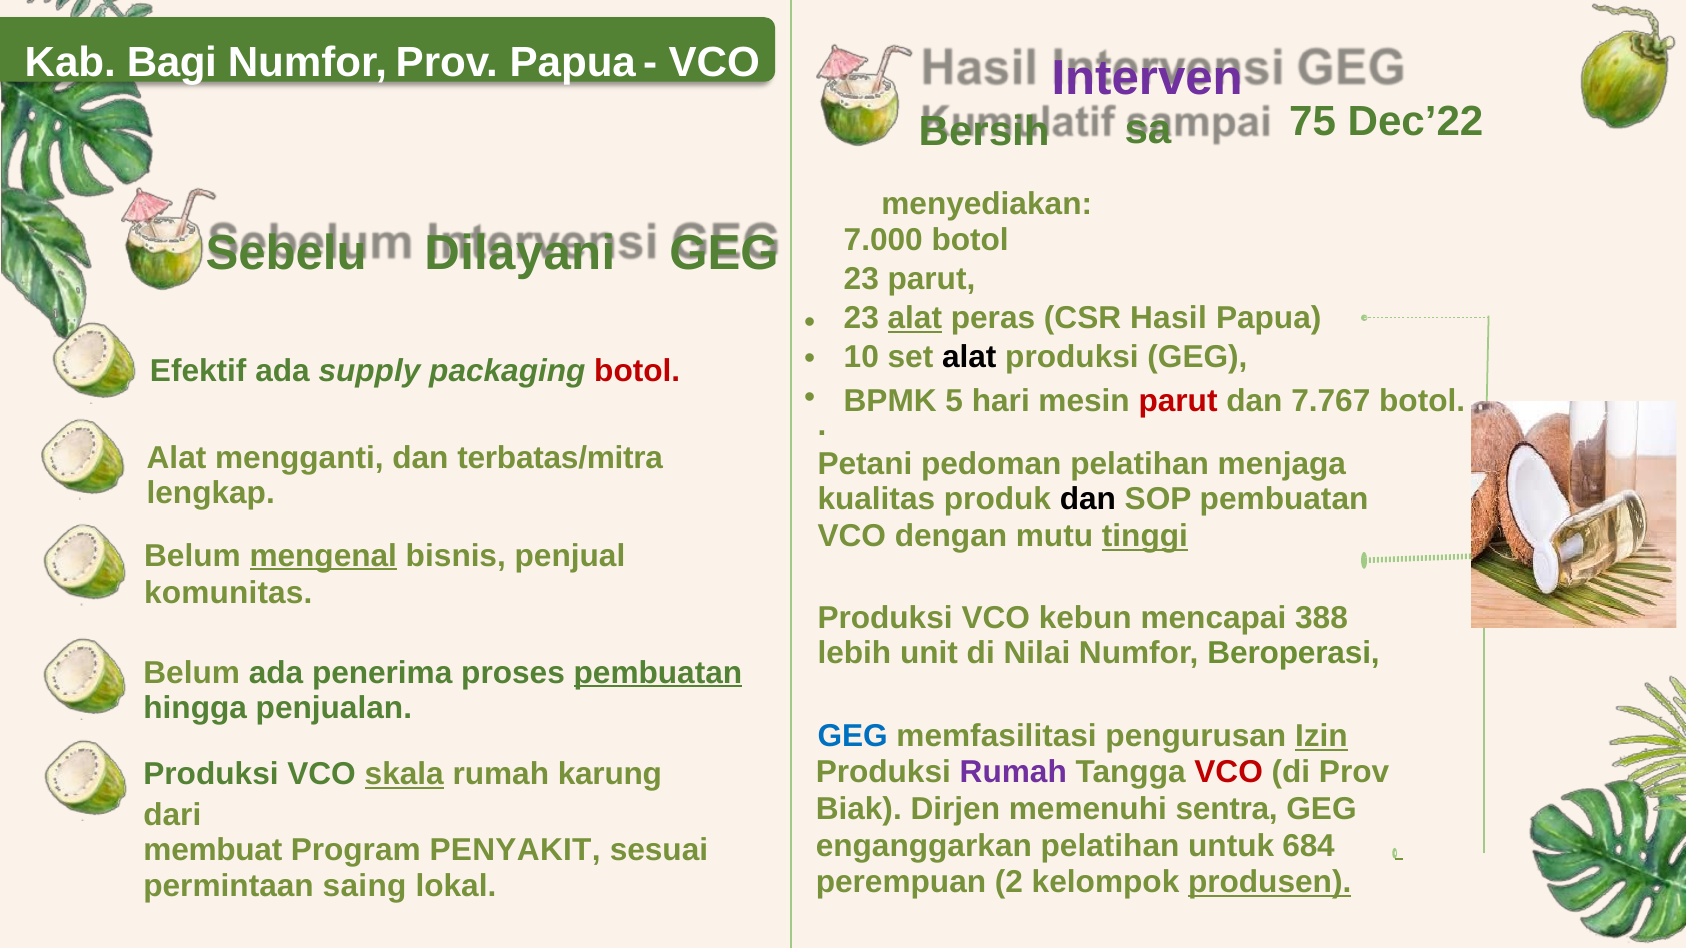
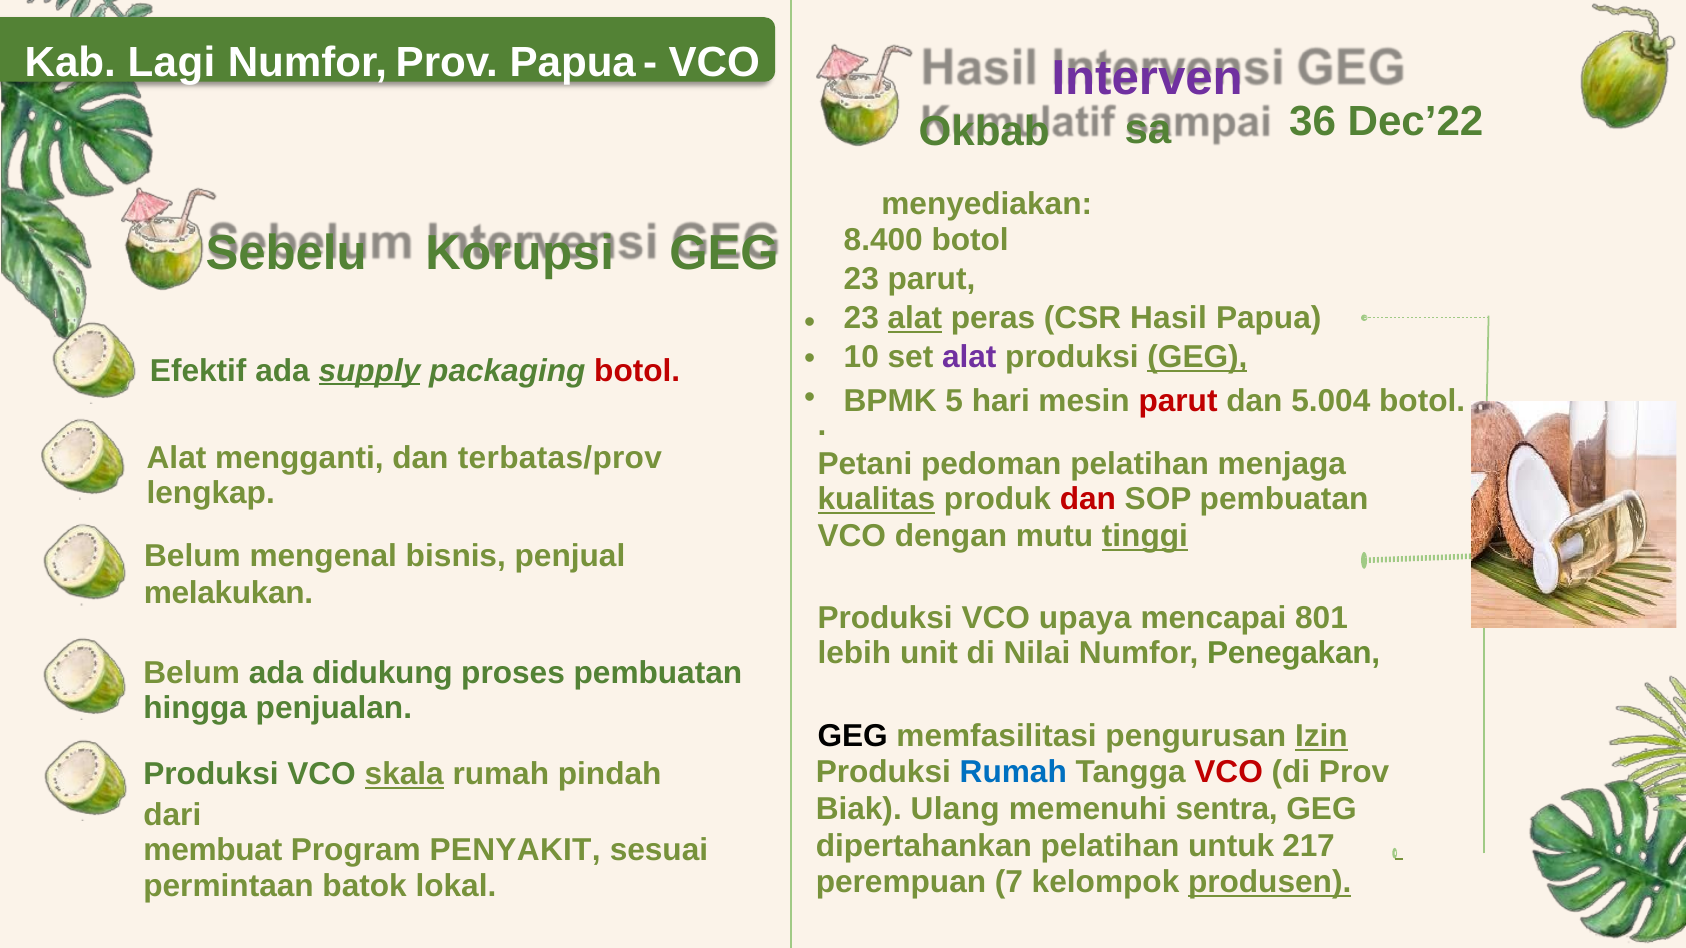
Bagi: Bagi -> Lagi (171, 62)
75: 75 -> 36 (1313, 122)
Bersih: Bersih -> Okbab (984, 132)
7.000: 7.000 -> 8.400 (883, 240)
Dilayani: Dilayani -> Korupsi (520, 253)
alat colour: black -> purple (969, 358)
GEG underline: none -> present (1197, 358)
supply underline: none -> present (369, 371)
7.767: 7.767 -> 5.004 (1331, 401)
terbatas/mitra: terbatas/mitra -> terbatas/prov (560, 458)
kualitas underline: none -> present (876, 499)
dan colour: black -> red (1088, 499)
mengenal underline: present -> none (323, 556)
komunitas: komunitas -> melakukan (229, 593)
kebun: kebun -> upaya (1085, 618)
388: 388 -> 801 (1321, 618)
Beroperasi: Beroperasi -> Penegakan (1294, 653)
penerima: penerima -> didukung (382, 673)
pembuatan underline: present -> none (658, 673)
GEG colour: blue -> black (853, 736)
Rumah colour: purple -> blue (1013, 772)
karung: karung -> pindah (610, 774)
Dirjen: Dirjen -> Ulang (955, 809)
enganggarkan: enganggarkan -> dipertahankan (924, 846)
684: 684 -> 217 (1309, 846)
2: 2 -> 7 (1009, 883)
saing: saing -> batok (365, 887)
